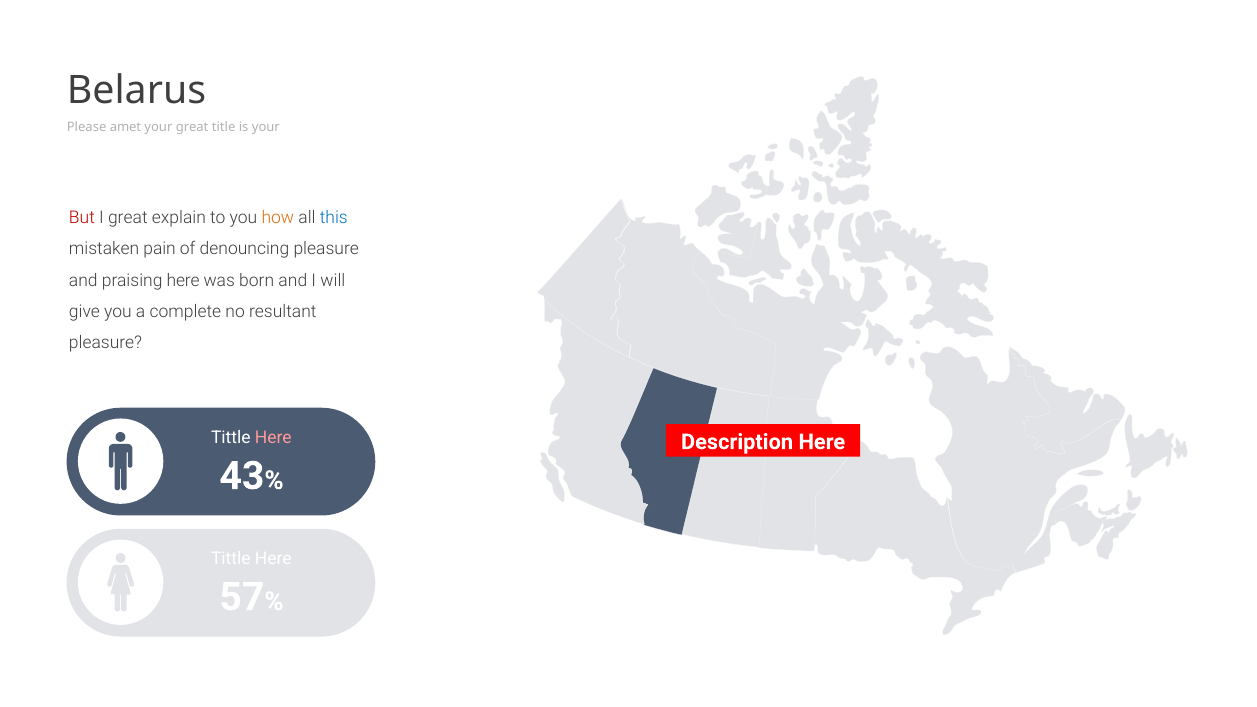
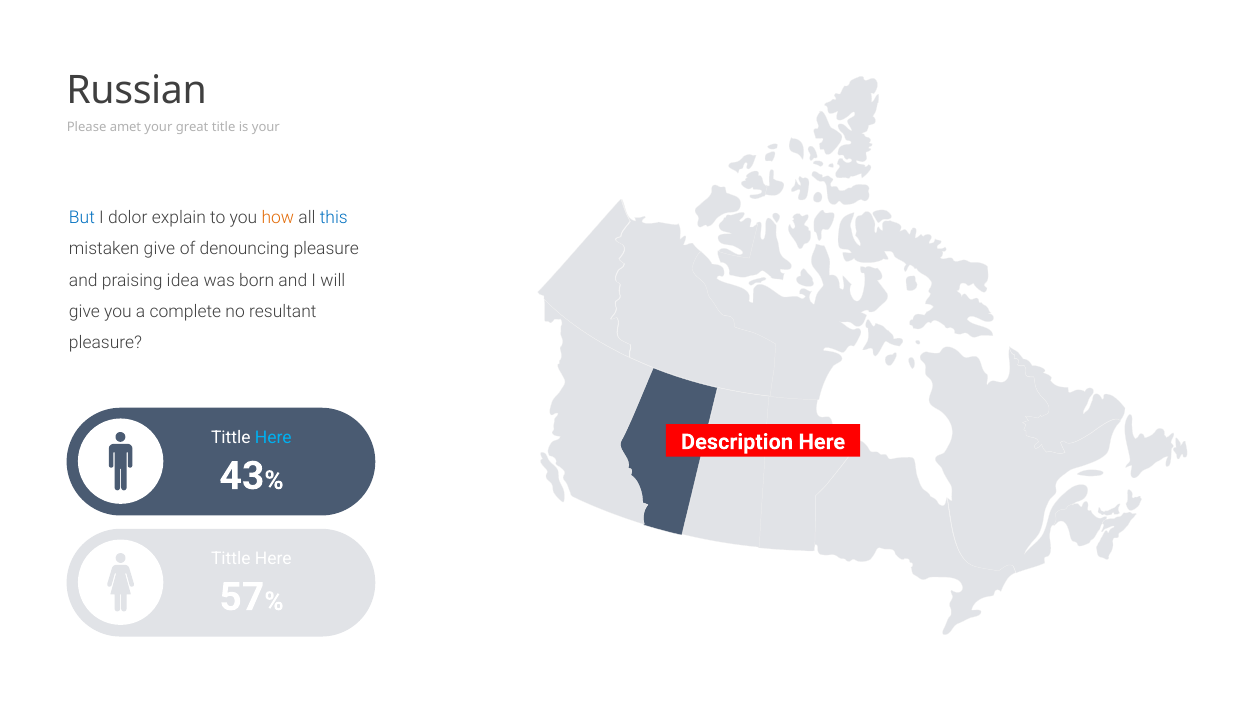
Belarus: Belarus -> Russian (137, 91)
But colour: red -> blue (82, 218)
I great: great -> dolor (128, 218)
mistaken pain: pain -> give (159, 249)
praising here: here -> idea (183, 280)
Here colour: pink -> light blue (273, 438)
